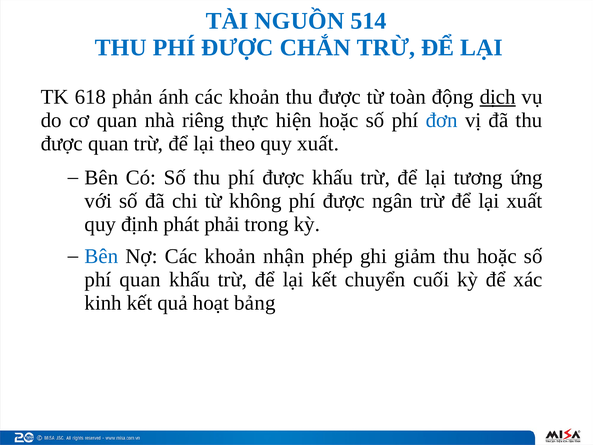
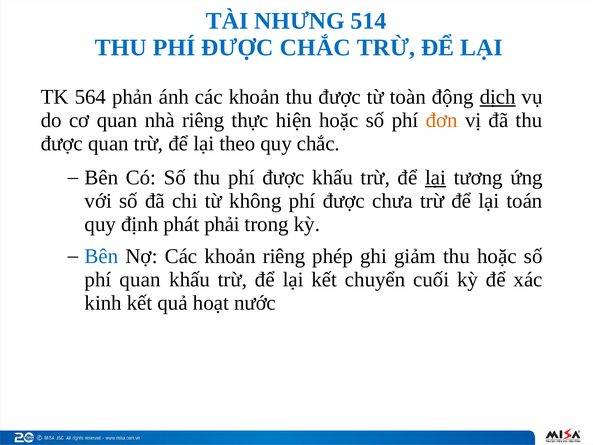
NGUỒN: NGUỒN -> NHƯNG (300, 21)
ĐƯỢC CHẮN: CHẮN -> CHẮC (315, 48)
618: 618 -> 564 (90, 97)
đơn colour: blue -> orange (442, 120)
quy xuất: xuất -> chắc (318, 144)
lại underline: none -> present (435, 178)
ngân: ngân -> chưa (392, 201)
lại xuất: xuất -> toán (524, 201)
khoản nhận: nhận -> riêng (284, 256)
bảng: bảng -> nước (255, 303)
